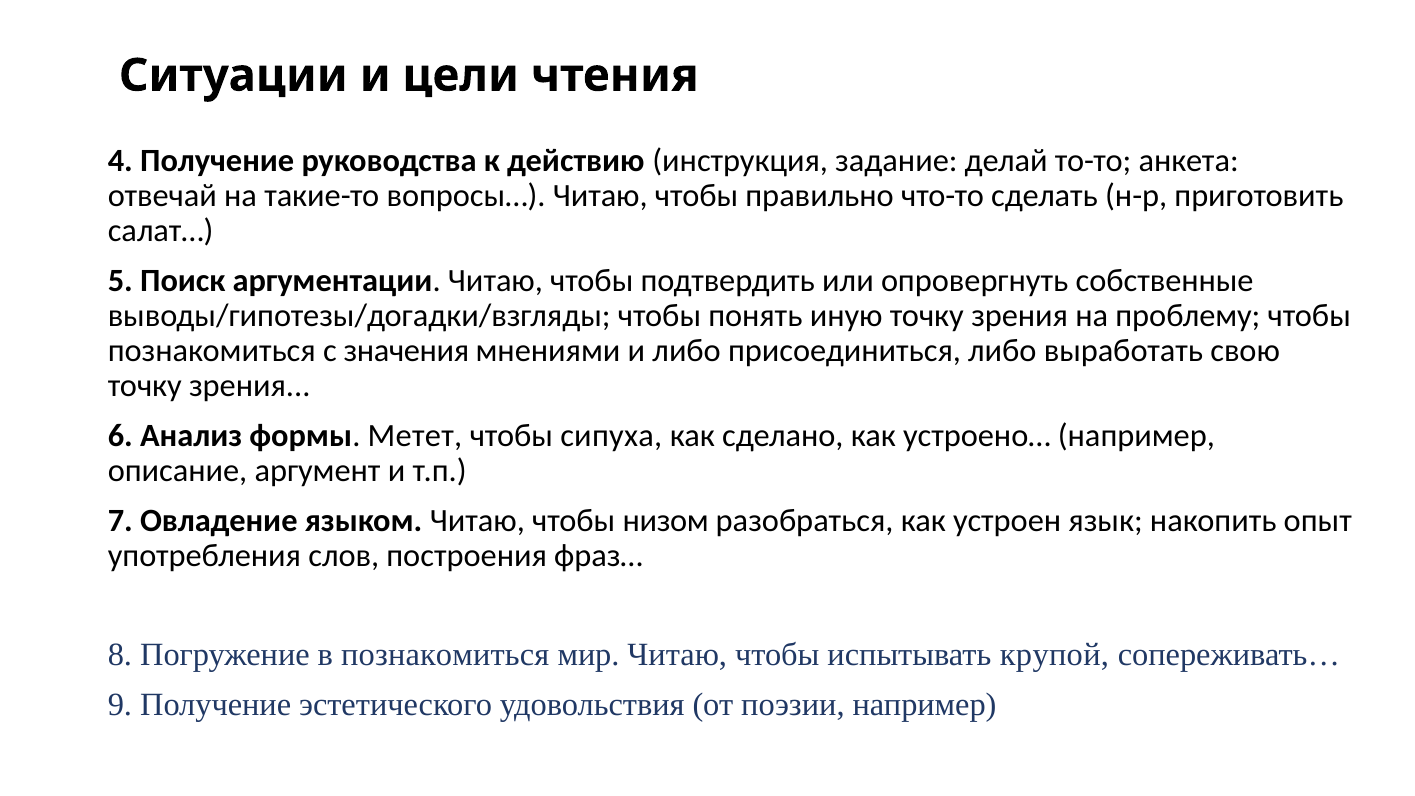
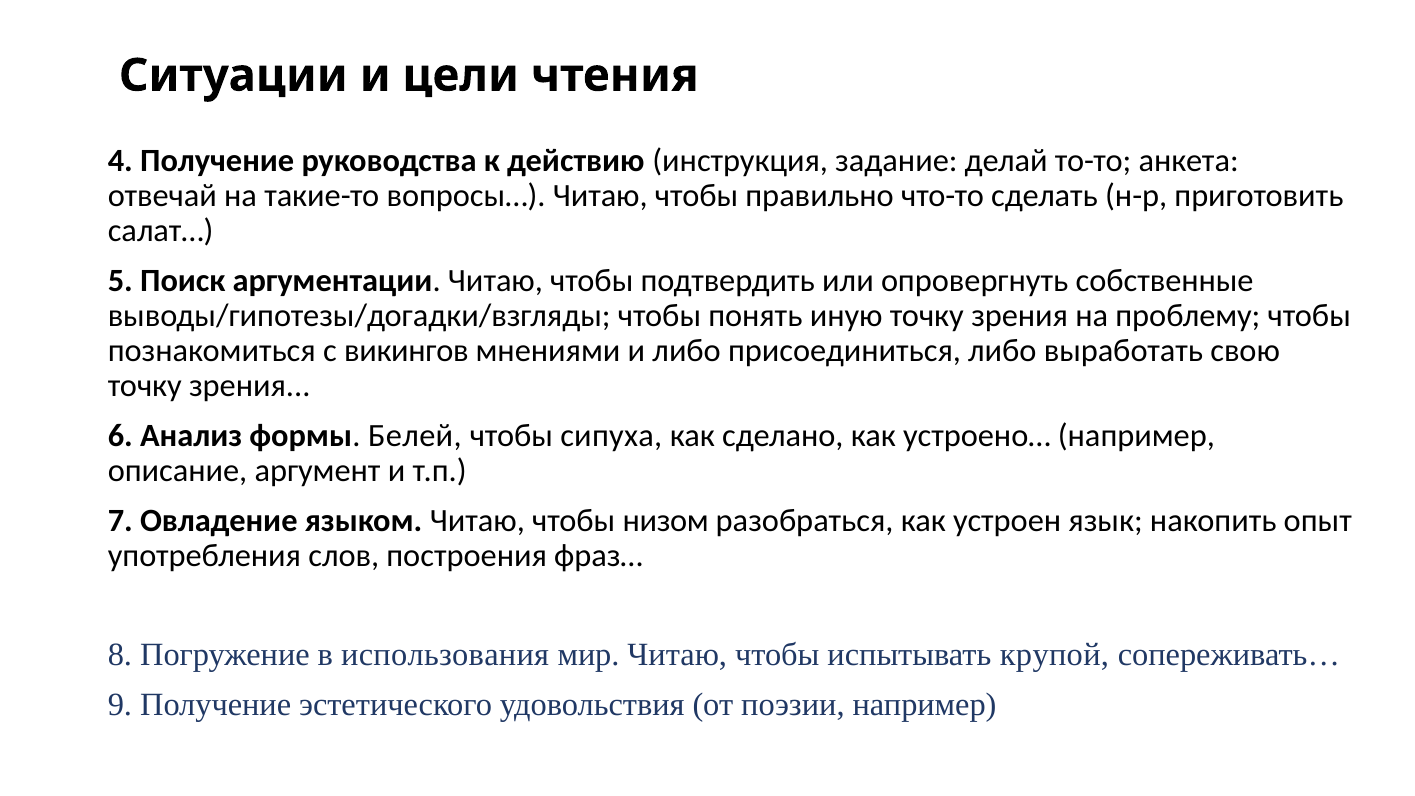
значения: значения -> викингов (406, 351)
Метет: Метет -> Белей (415, 436)
в познакомиться: познакомиться -> использования (445, 655)
